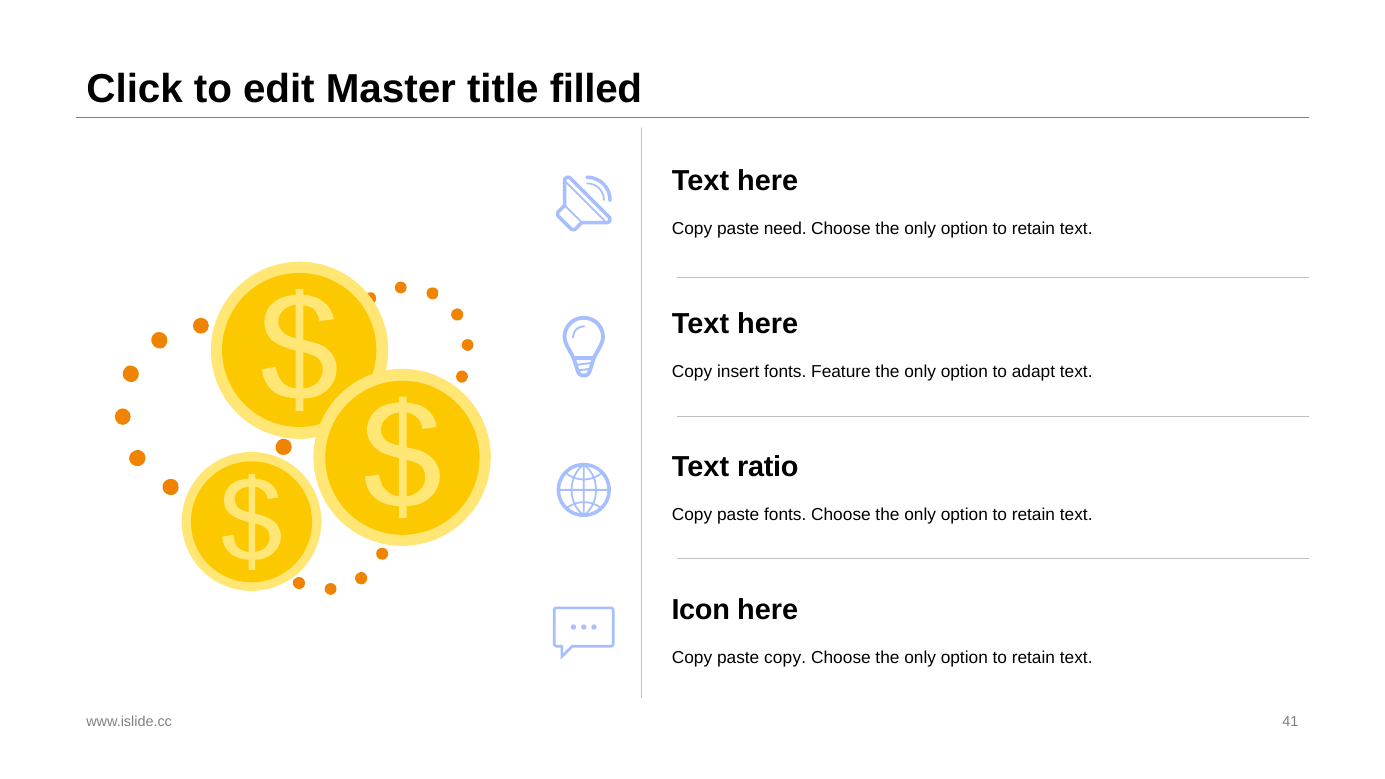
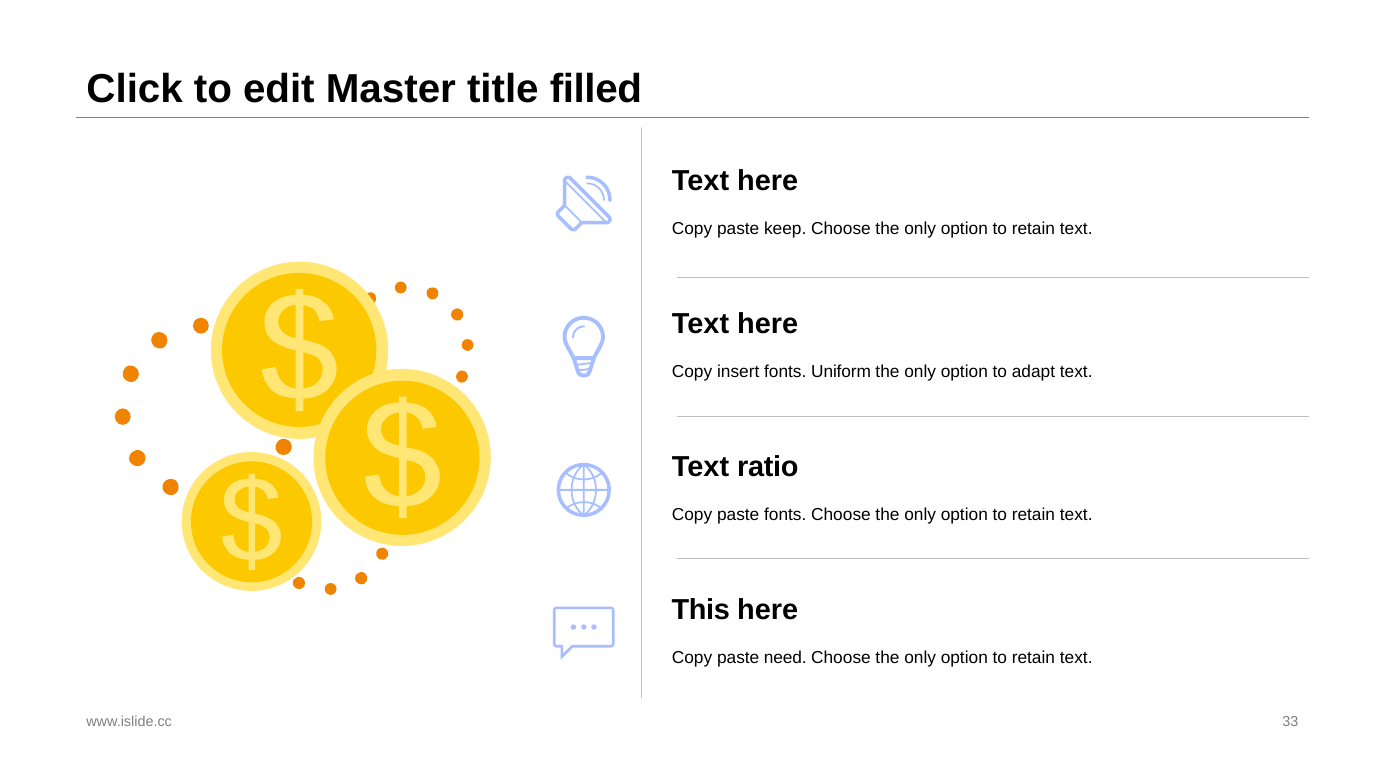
need: need -> keep (785, 229)
Feature: Feature -> Uniform (841, 372)
Icon: Icon -> This (701, 610)
paste copy: copy -> need (785, 658)
41: 41 -> 33 (1290, 722)
